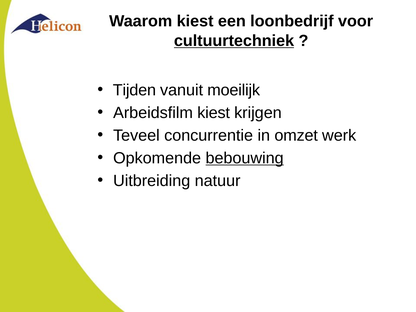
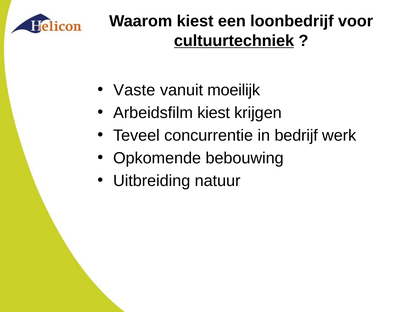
Tijden: Tijden -> Vaste (134, 90)
omzet: omzet -> bedrijf (296, 135)
bebouwing underline: present -> none (245, 158)
